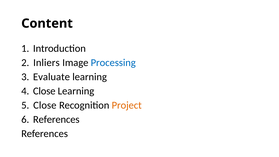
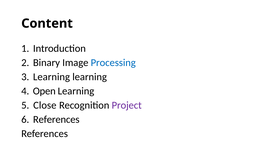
Inliers: Inliers -> Binary (47, 63)
Evaluate: Evaluate -> Learning (51, 77)
Close: Close -> Open (44, 91)
Project colour: orange -> purple (127, 105)
